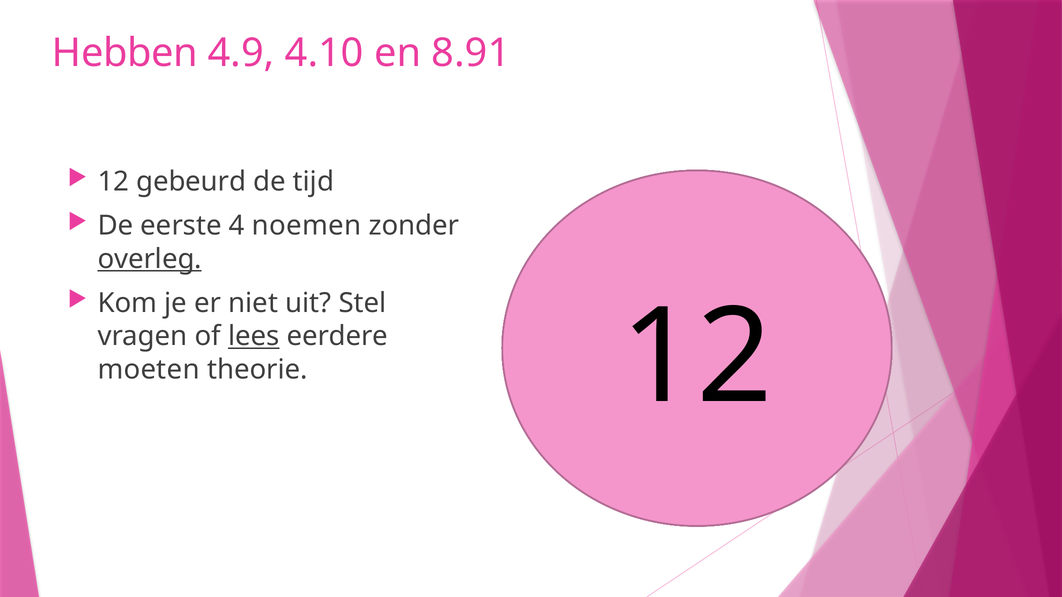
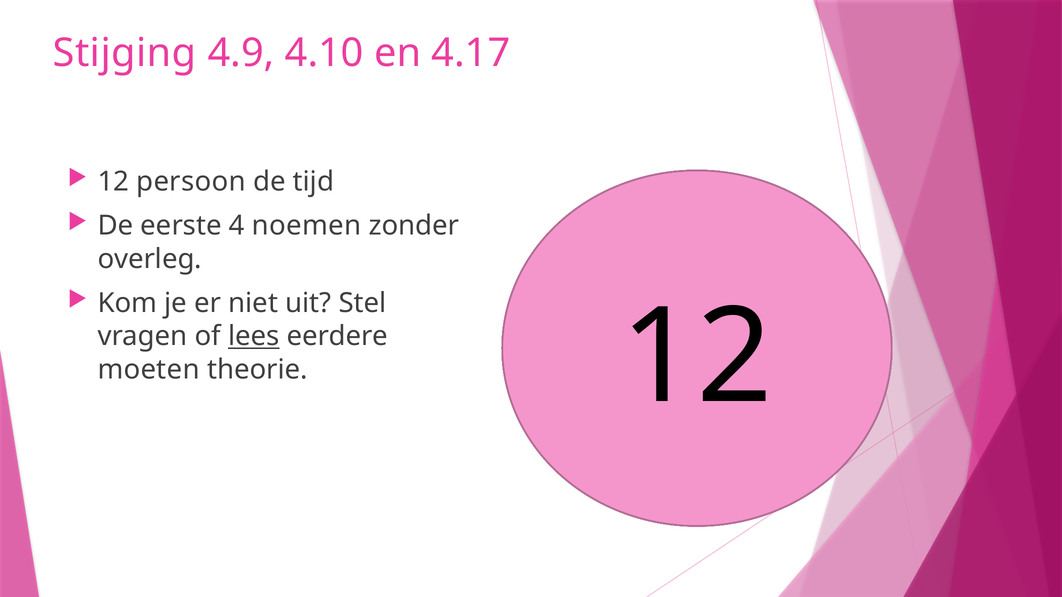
Hebben: Hebben -> Stijging (125, 53)
8.91: 8.91 -> 4.17 (471, 53)
gebeurd: gebeurd -> persoon (191, 182)
overleg underline: present -> none (150, 259)
